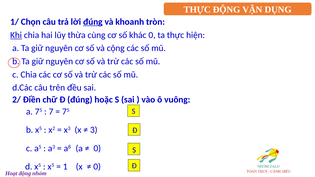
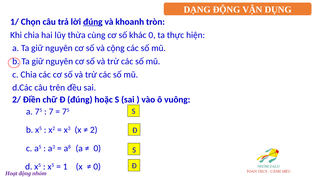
THỰC: THỰC -> DẠNG (197, 10)
Khi underline: present -> none (16, 35)
3: 3 -> 2 (94, 130)
